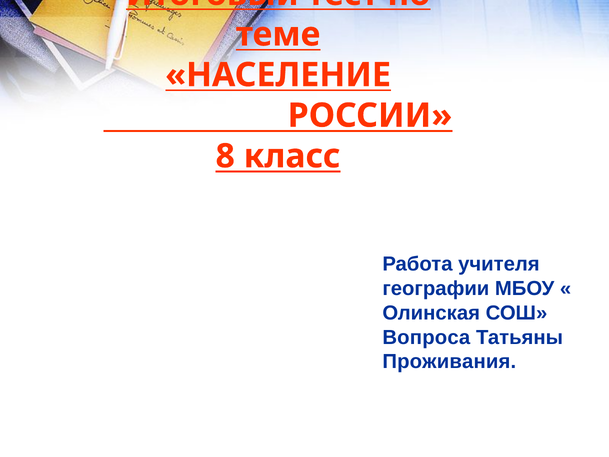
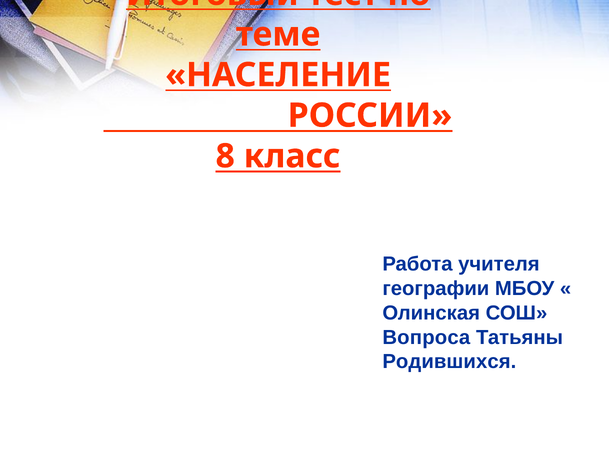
Проживания: Проживания -> Родившихся (449, 362)
